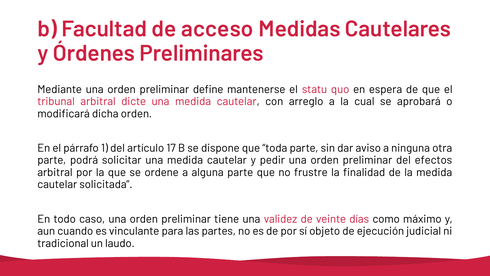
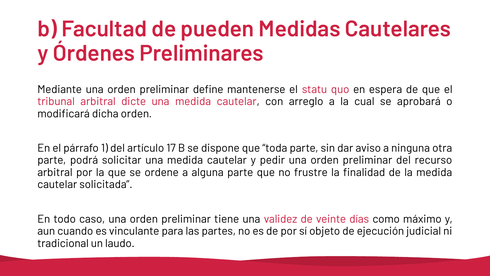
acceso: acceso -> pueden (217, 29)
efectos: efectos -> recurso (433, 160)
